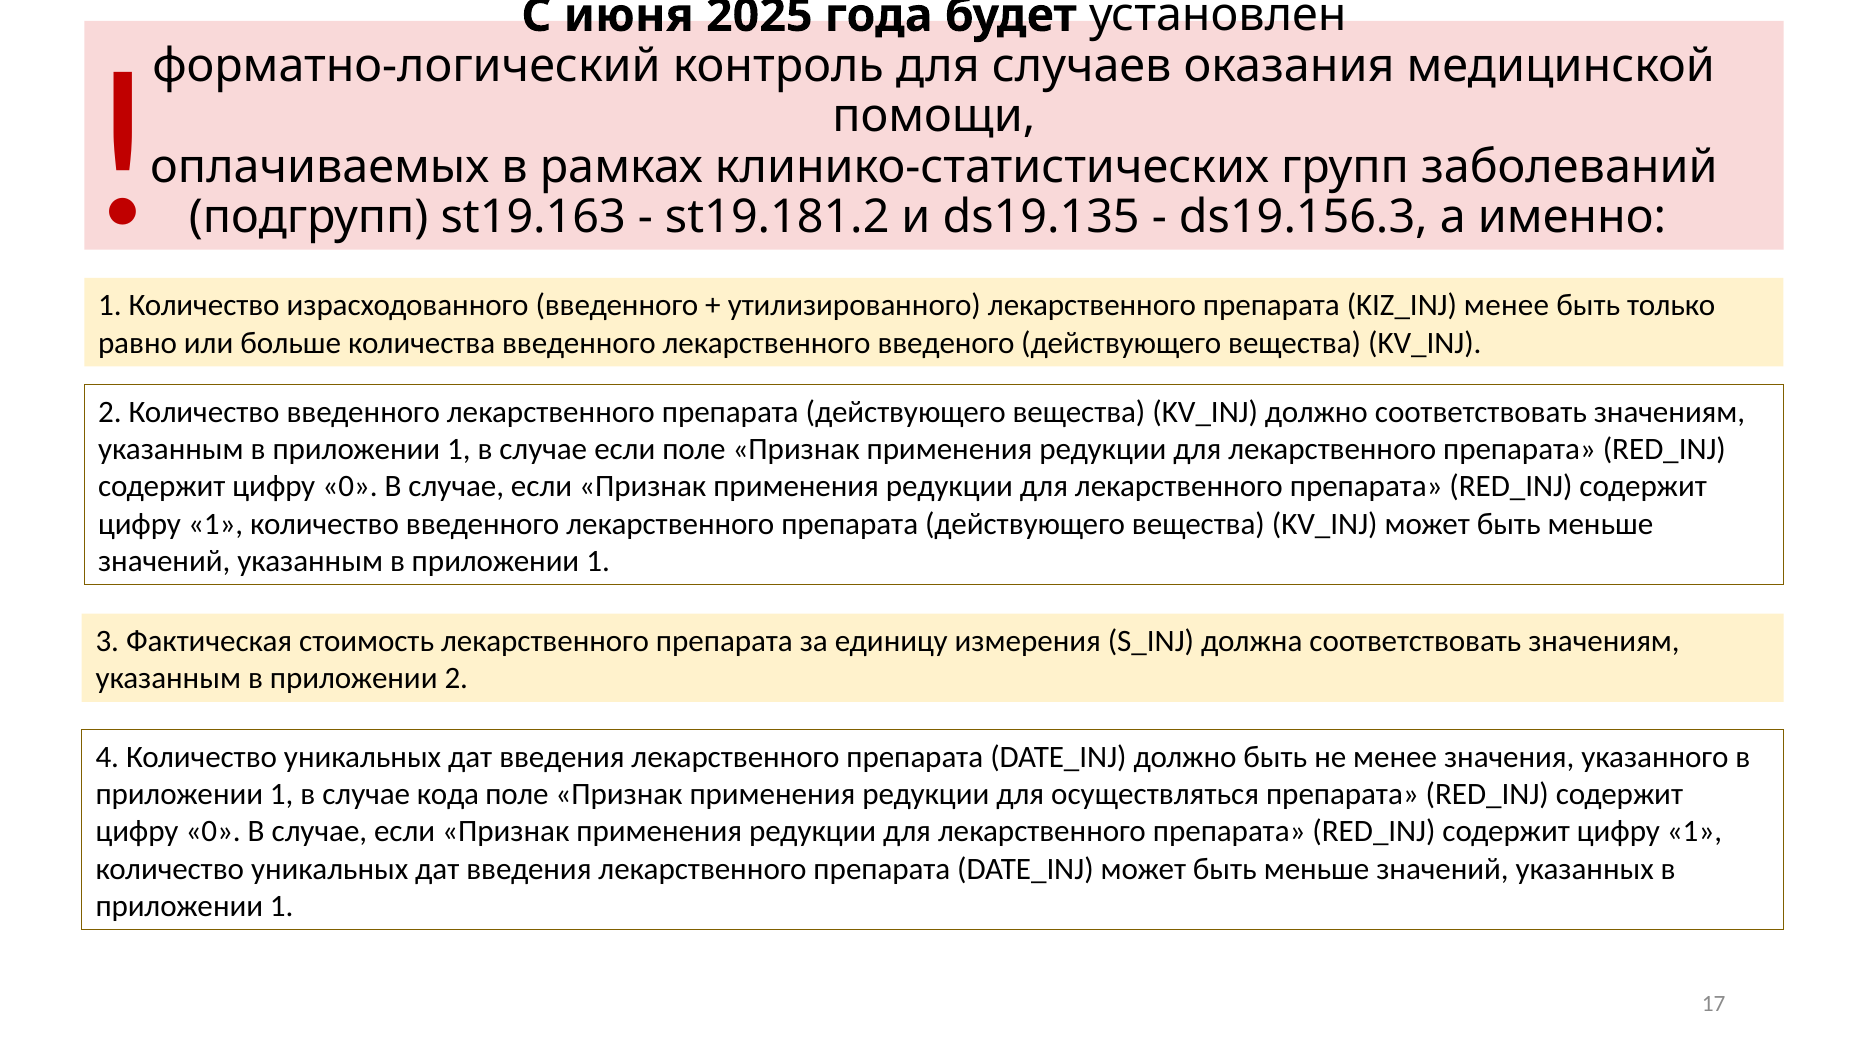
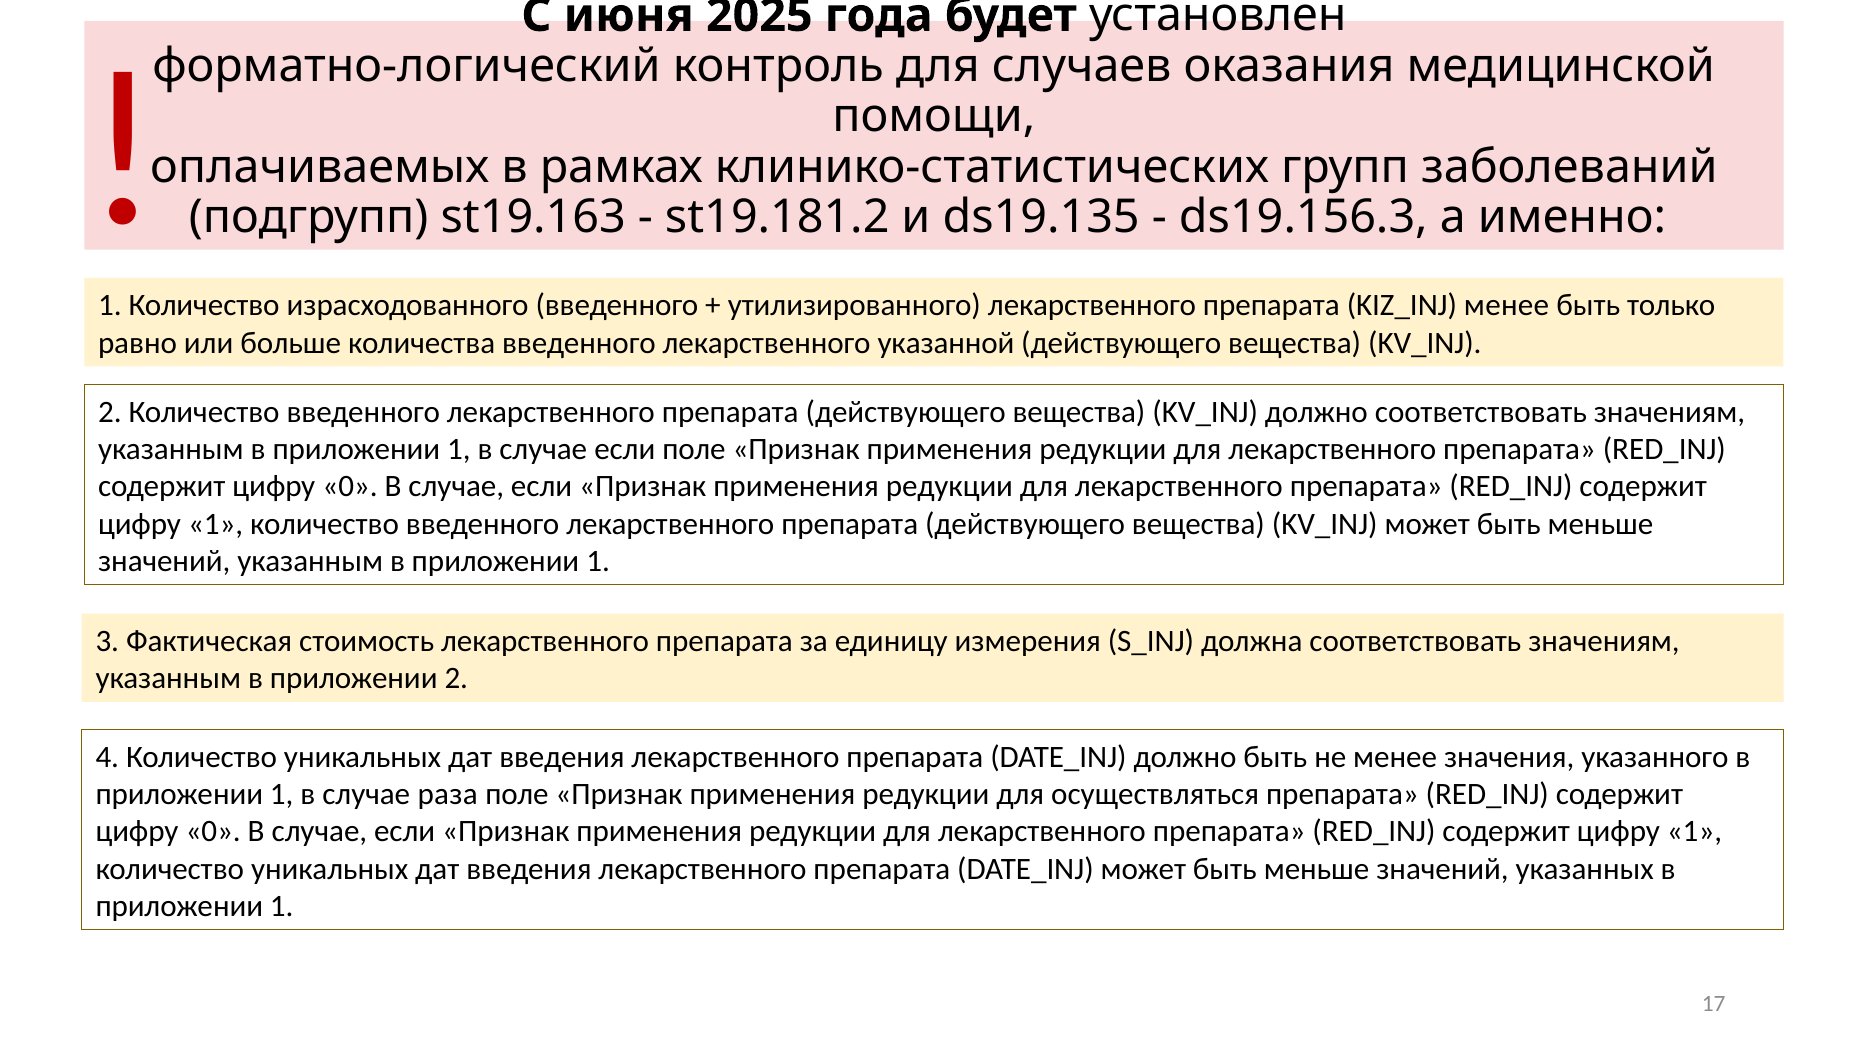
введеного: введеного -> указанной (946, 343)
кода: кода -> раза (448, 794)
